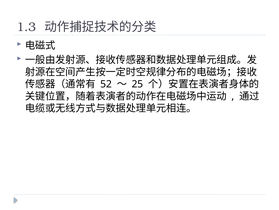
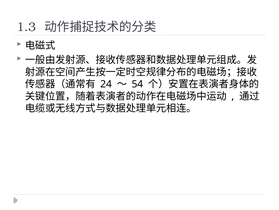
52: 52 -> 24 (106, 84)
25: 25 -> 54 (137, 84)
